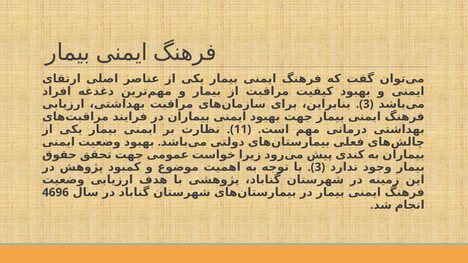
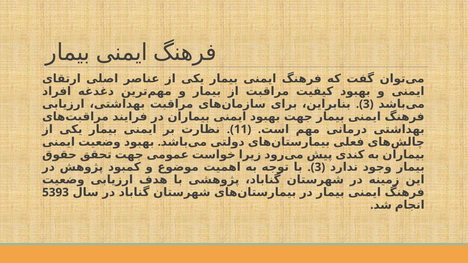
4696: 4696 -> 5393 (55, 193)
